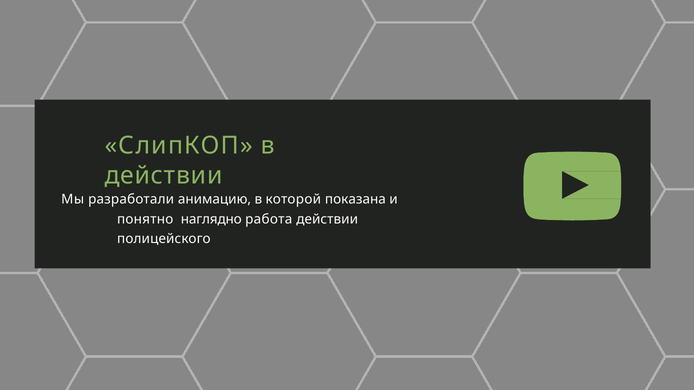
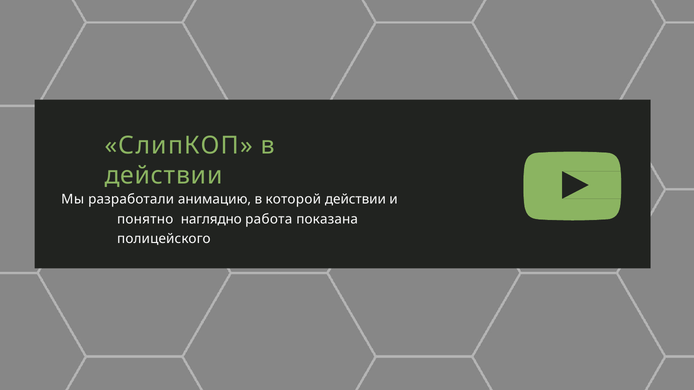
которой показана: показана -> действии (355, 200)
работа действии: действии -> показана (327, 219)
